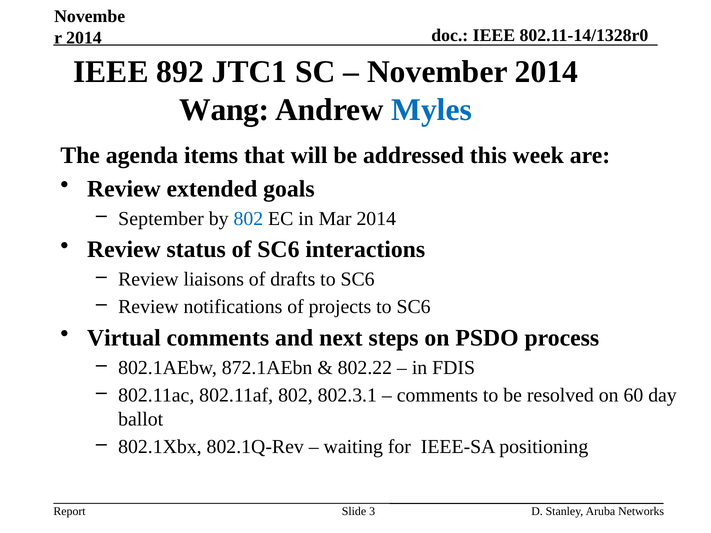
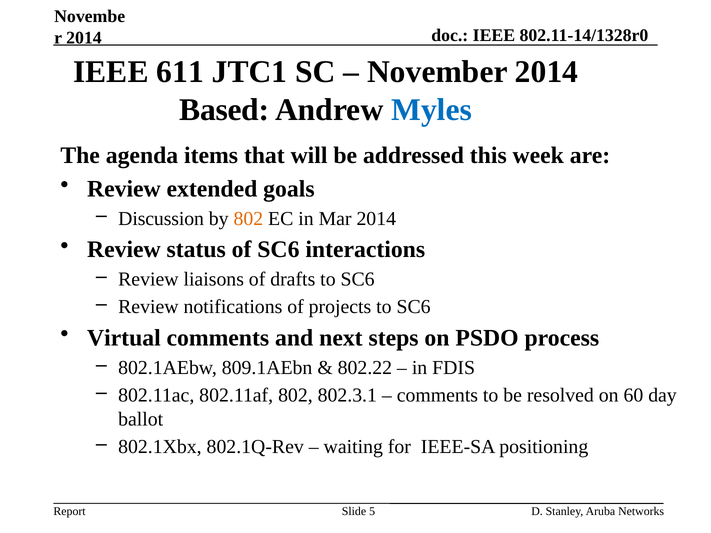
892: 892 -> 611 (180, 72)
Wang: Wang -> Based (224, 110)
September: September -> Discussion (161, 219)
802 colour: blue -> orange (248, 219)
872.1AEbn: 872.1AEbn -> 809.1AEbn (267, 368)
3: 3 -> 5 (372, 511)
